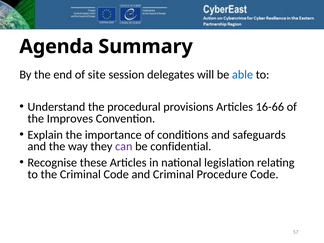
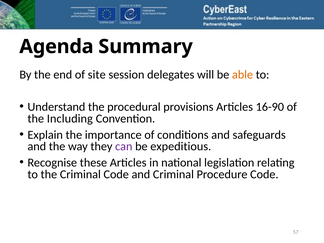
able colour: blue -> orange (243, 75)
16-66: 16-66 -> 16-90 (270, 107)
Improves: Improves -> Including (70, 119)
confidential: confidential -> expeditious (181, 146)
